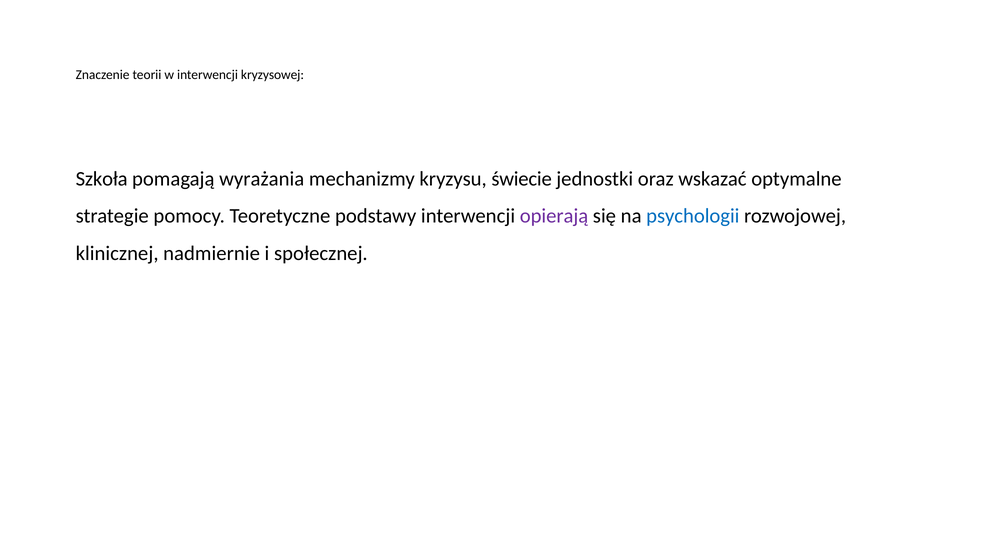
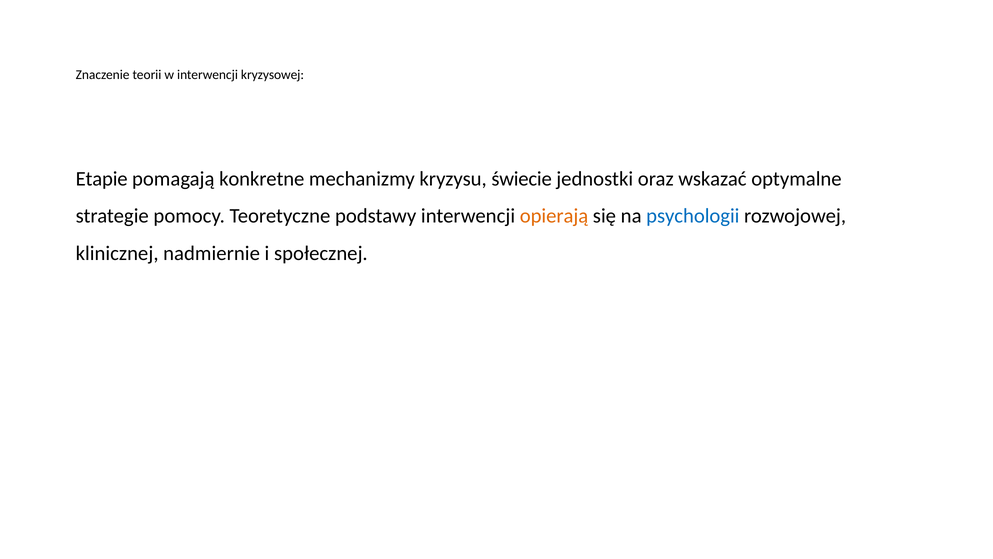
Szkoła: Szkoła -> Etapie (102, 179)
wyrażania: wyrażania -> konkretne (262, 179)
opierają colour: purple -> orange (554, 216)
